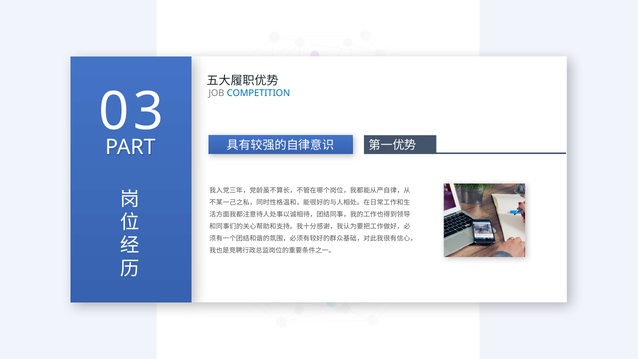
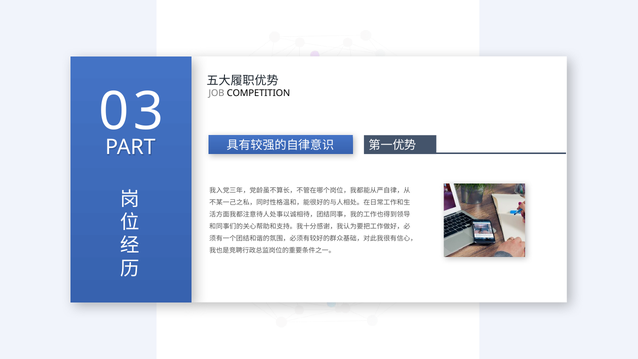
COMPETITION colour: blue -> black (258, 93)
